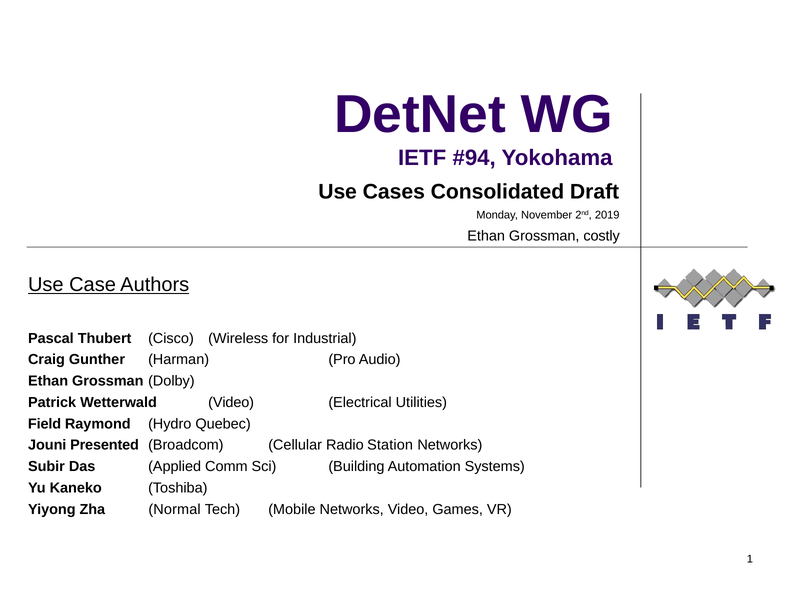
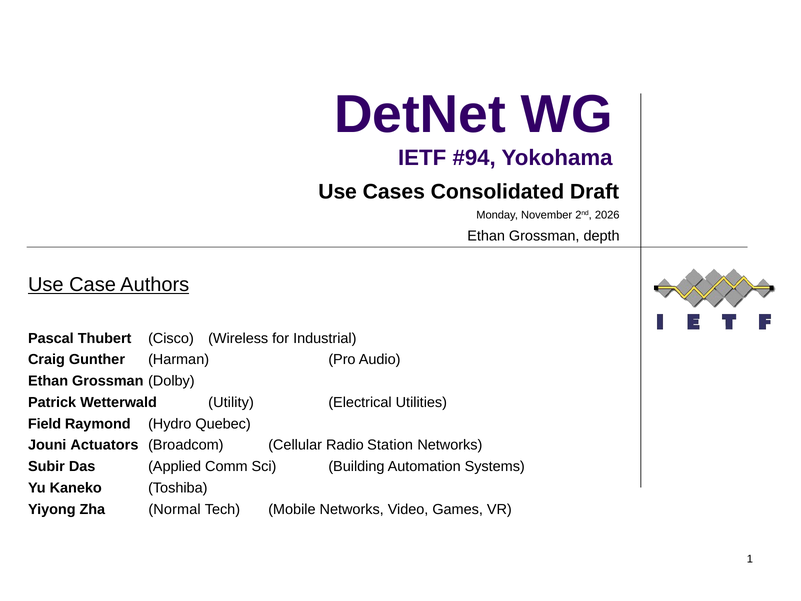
2019: 2019 -> 2026 (607, 215)
costly: costly -> depth (602, 236)
Wetterwald Video: Video -> Utility (231, 402)
Presented: Presented -> Actuators (104, 445)
